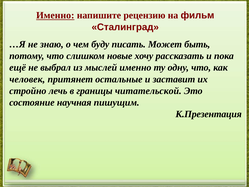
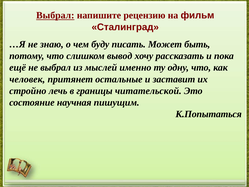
Именно: Именно -> Выбрал (55, 15)
новые: новые -> вывод (120, 56)
К.Презентация: К.Презентация -> К.Попытаться (209, 114)
